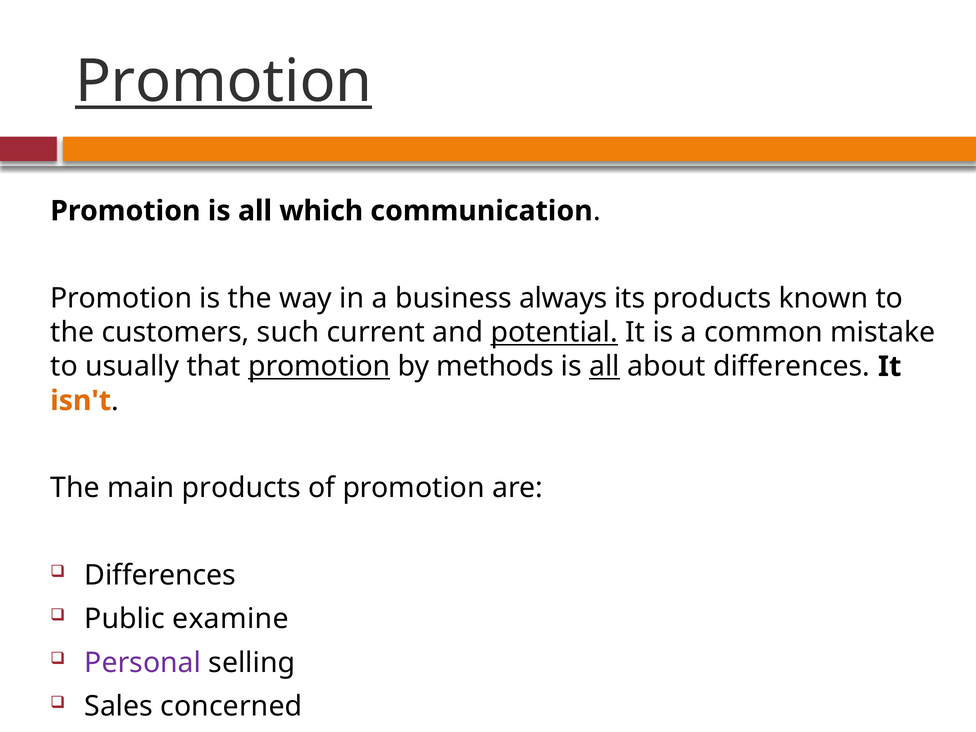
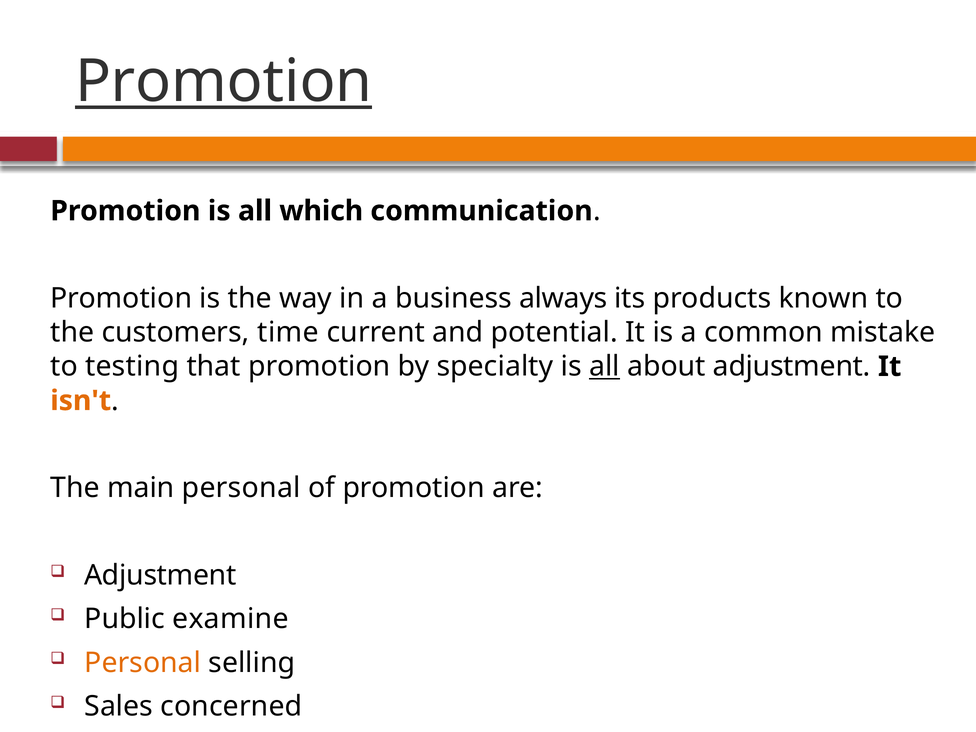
such: such -> time (288, 332)
potential underline: present -> none (554, 332)
usually: usually -> testing (132, 367)
promotion underline: present -> none (319, 367)
methods: methods -> specialty (495, 367)
about differences: differences -> adjustment (792, 367)
main products: products -> personal (241, 488)
Differences: Differences -> Adjustment (160, 575)
Personal colour: purple -> orange (143, 663)
